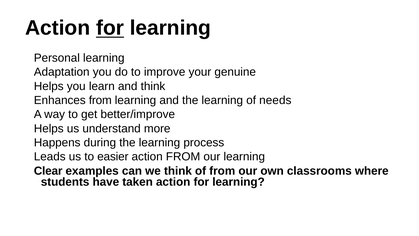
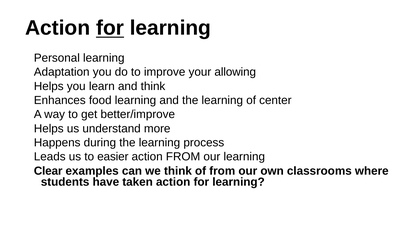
genuine: genuine -> allowing (235, 72)
Enhances from: from -> food (100, 100)
needs: needs -> center (275, 100)
